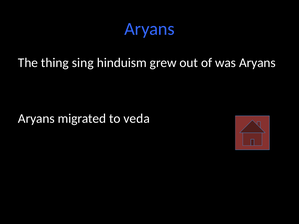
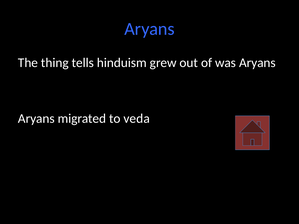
sing: sing -> tells (83, 63)
